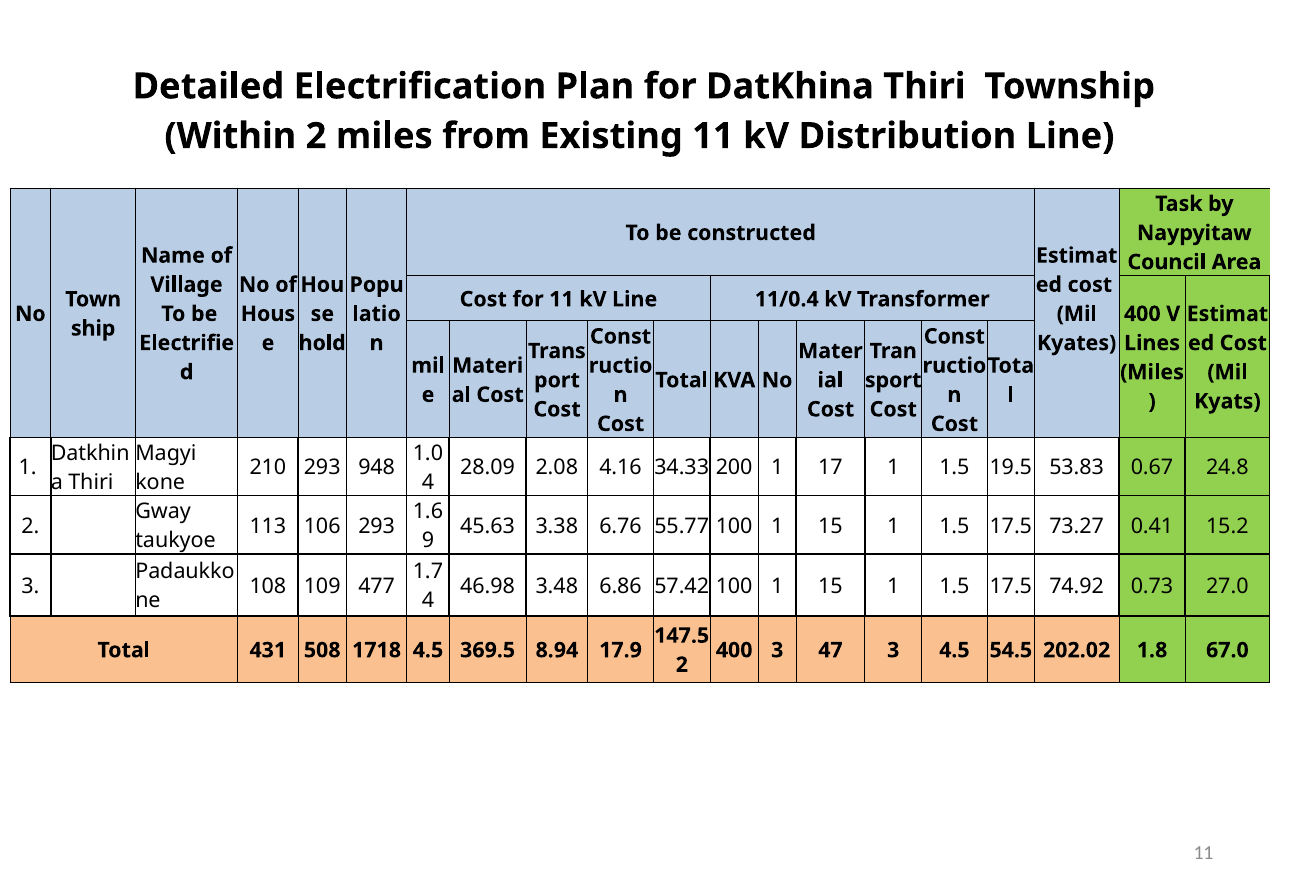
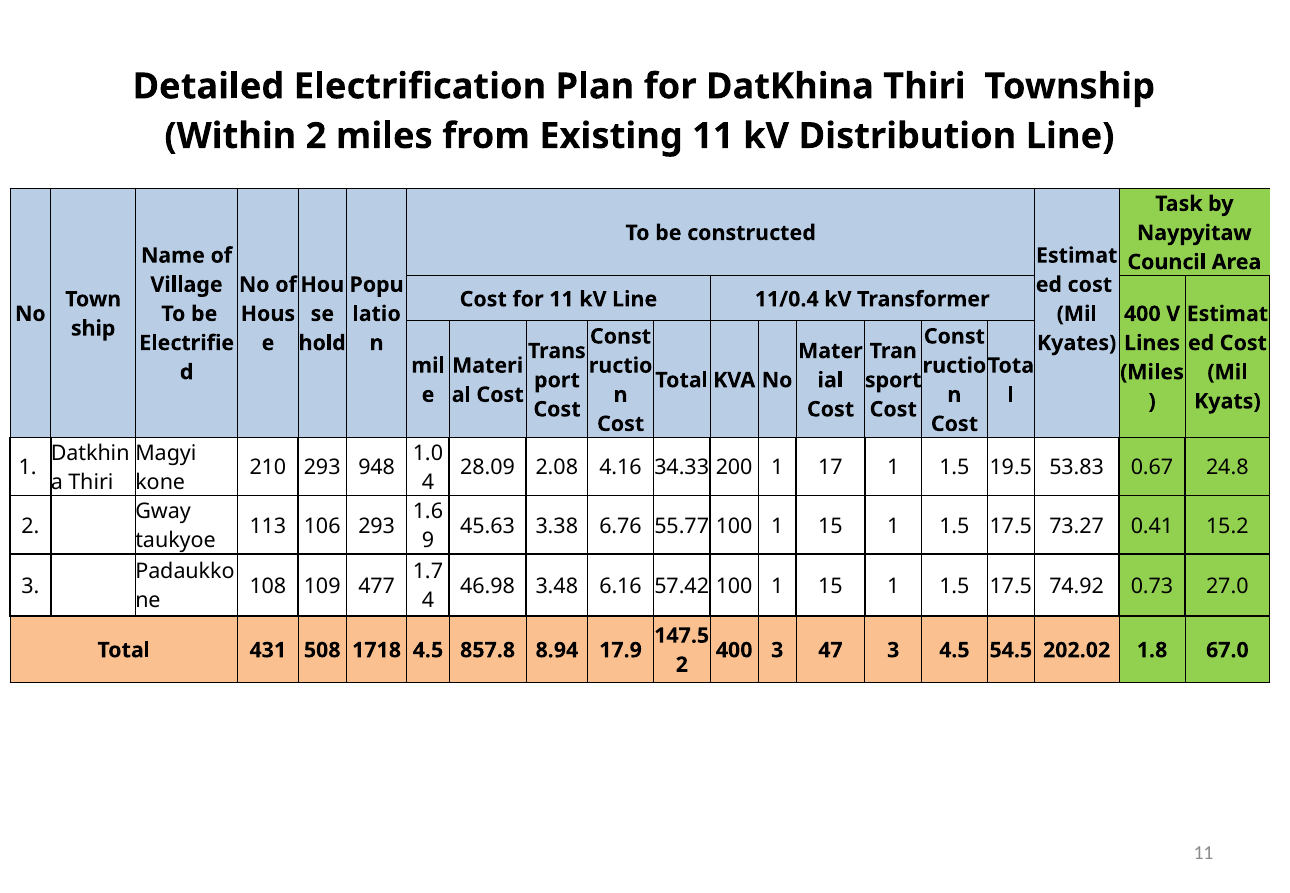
6.86: 6.86 -> 6.16 (621, 586)
369.5: 369.5 -> 857.8 (488, 650)
